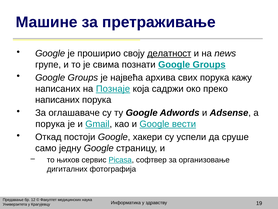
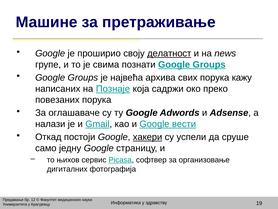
написаних: написаних -> повезаних (57, 100)
порука: порука -> налази (50, 124)
хакери underline: none -> present (148, 137)
